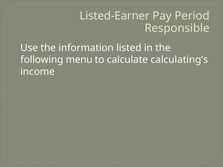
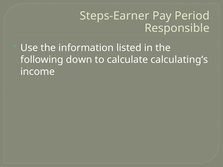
Listed-Earner: Listed-Earner -> Steps-Earner (115, 16)
menu: menu -> down (79, 60)
